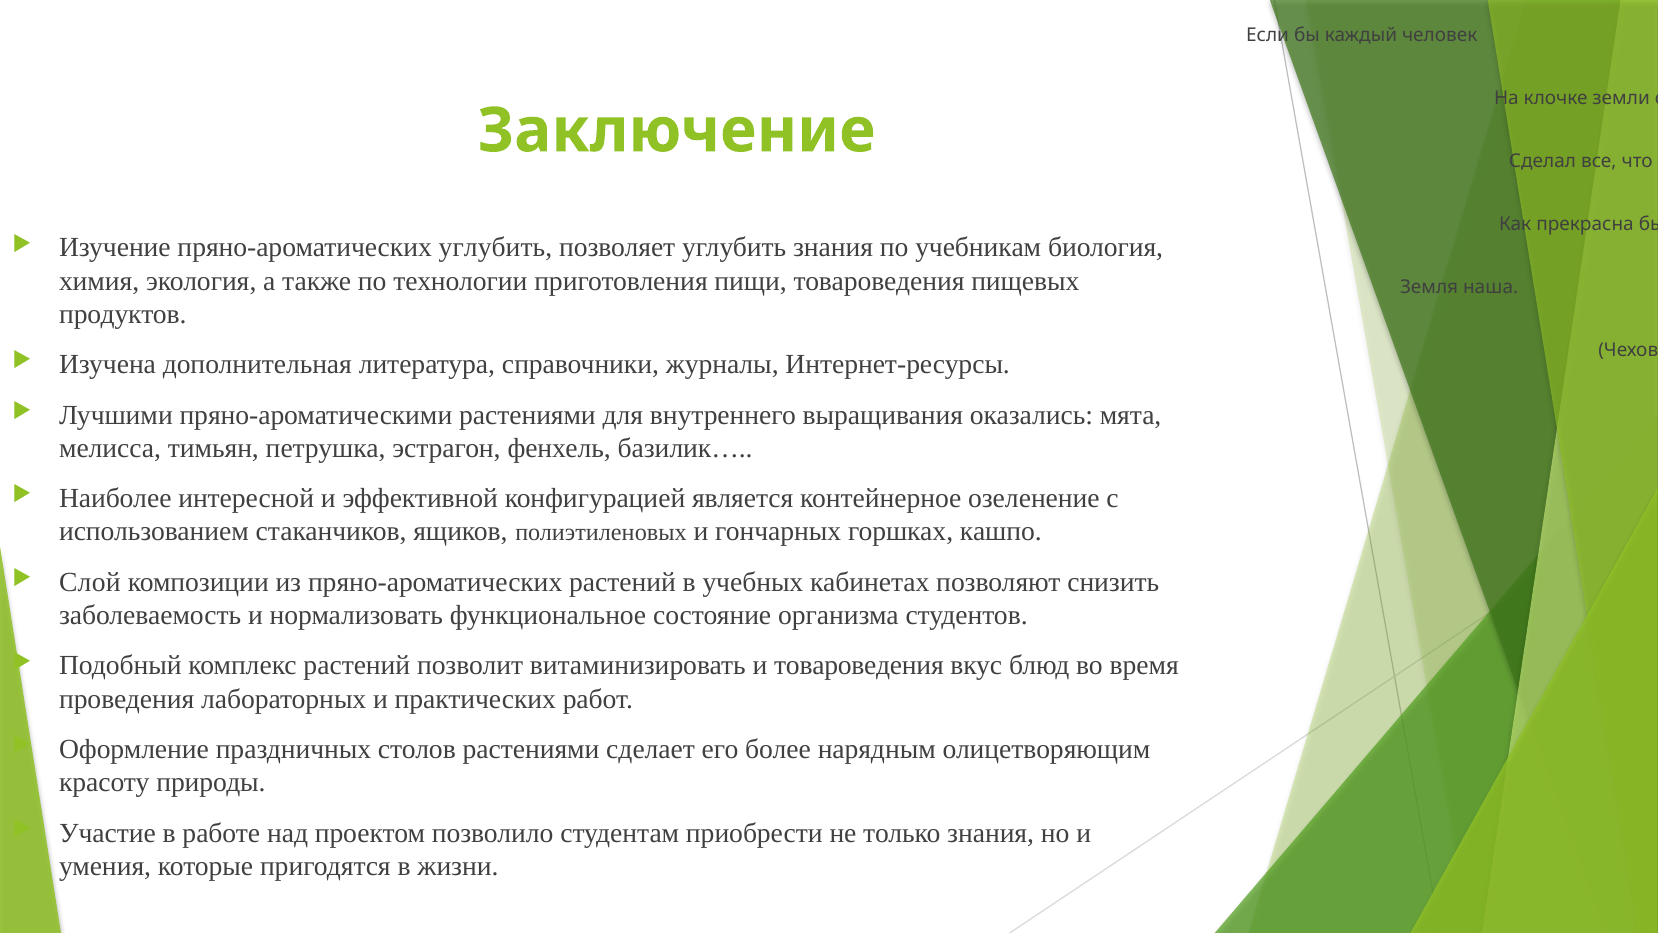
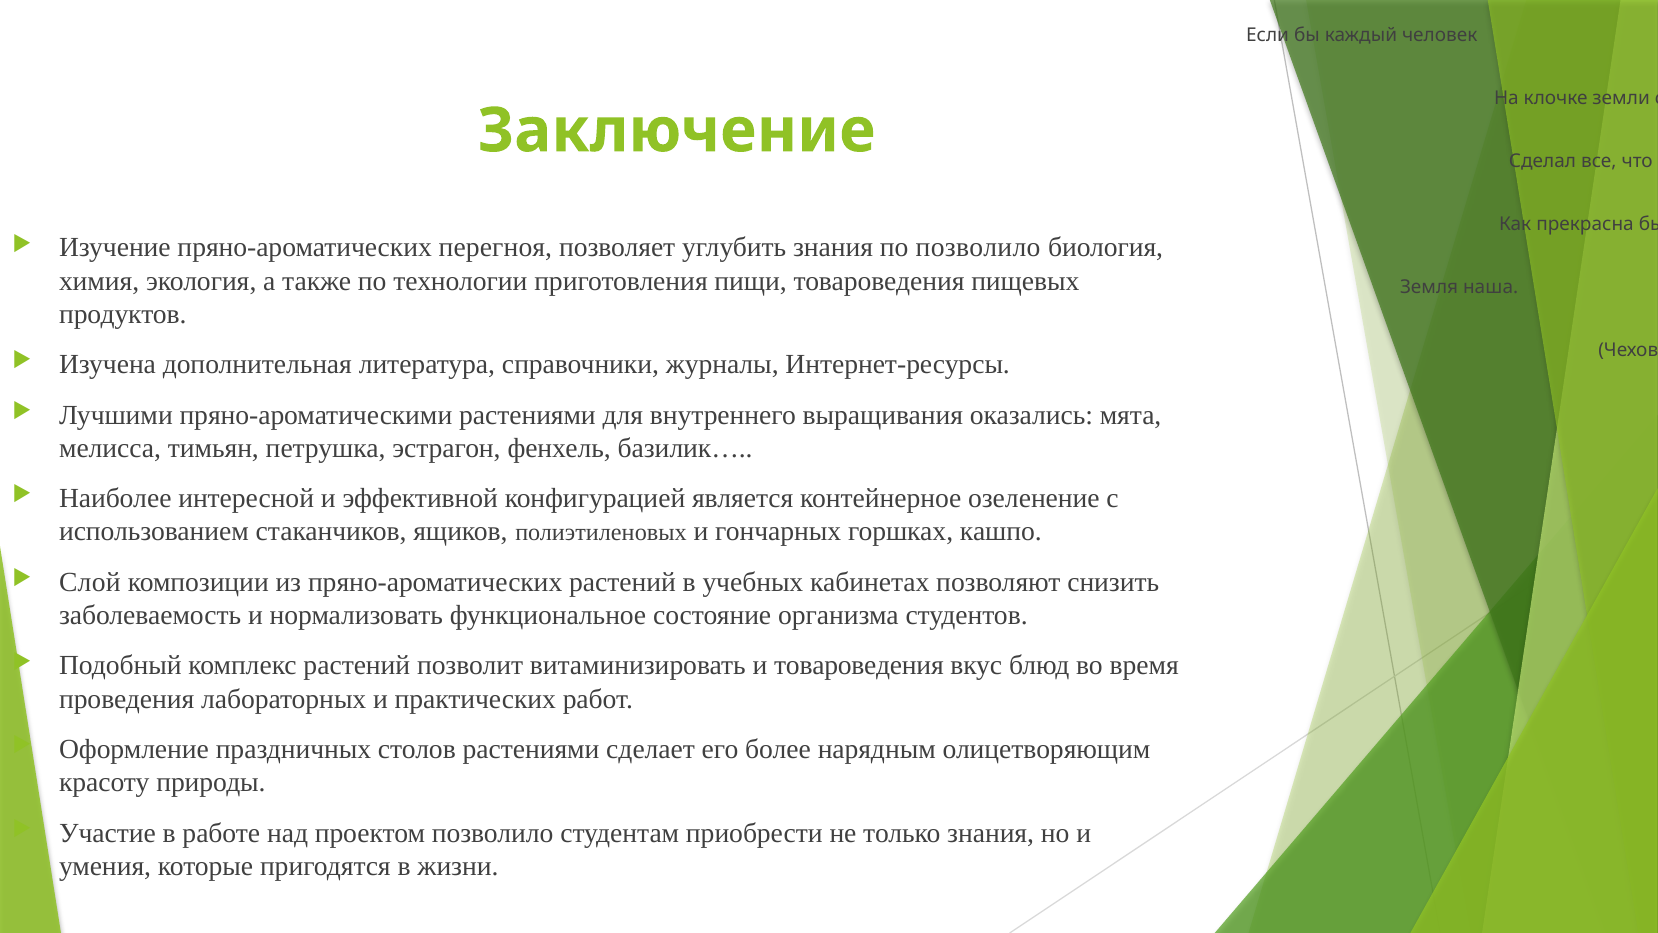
пряно-ароматических углубить: углубить -> перегноя (495, 248)
по учебникам: учебникам -> позволило (978, 248)
